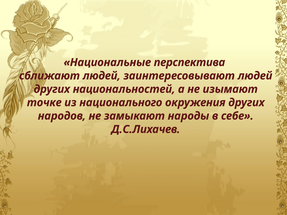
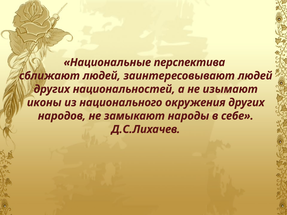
точке: точке -> иконы (44, 103)
